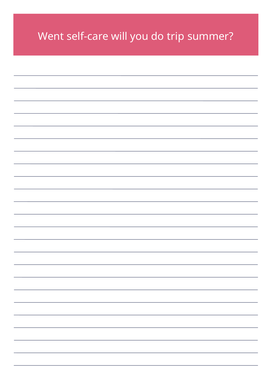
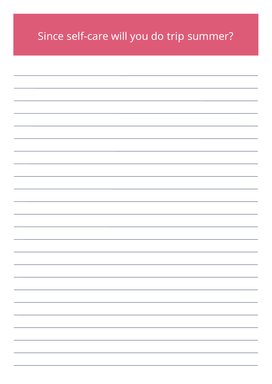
Went: Went -> Since (51, 37)
